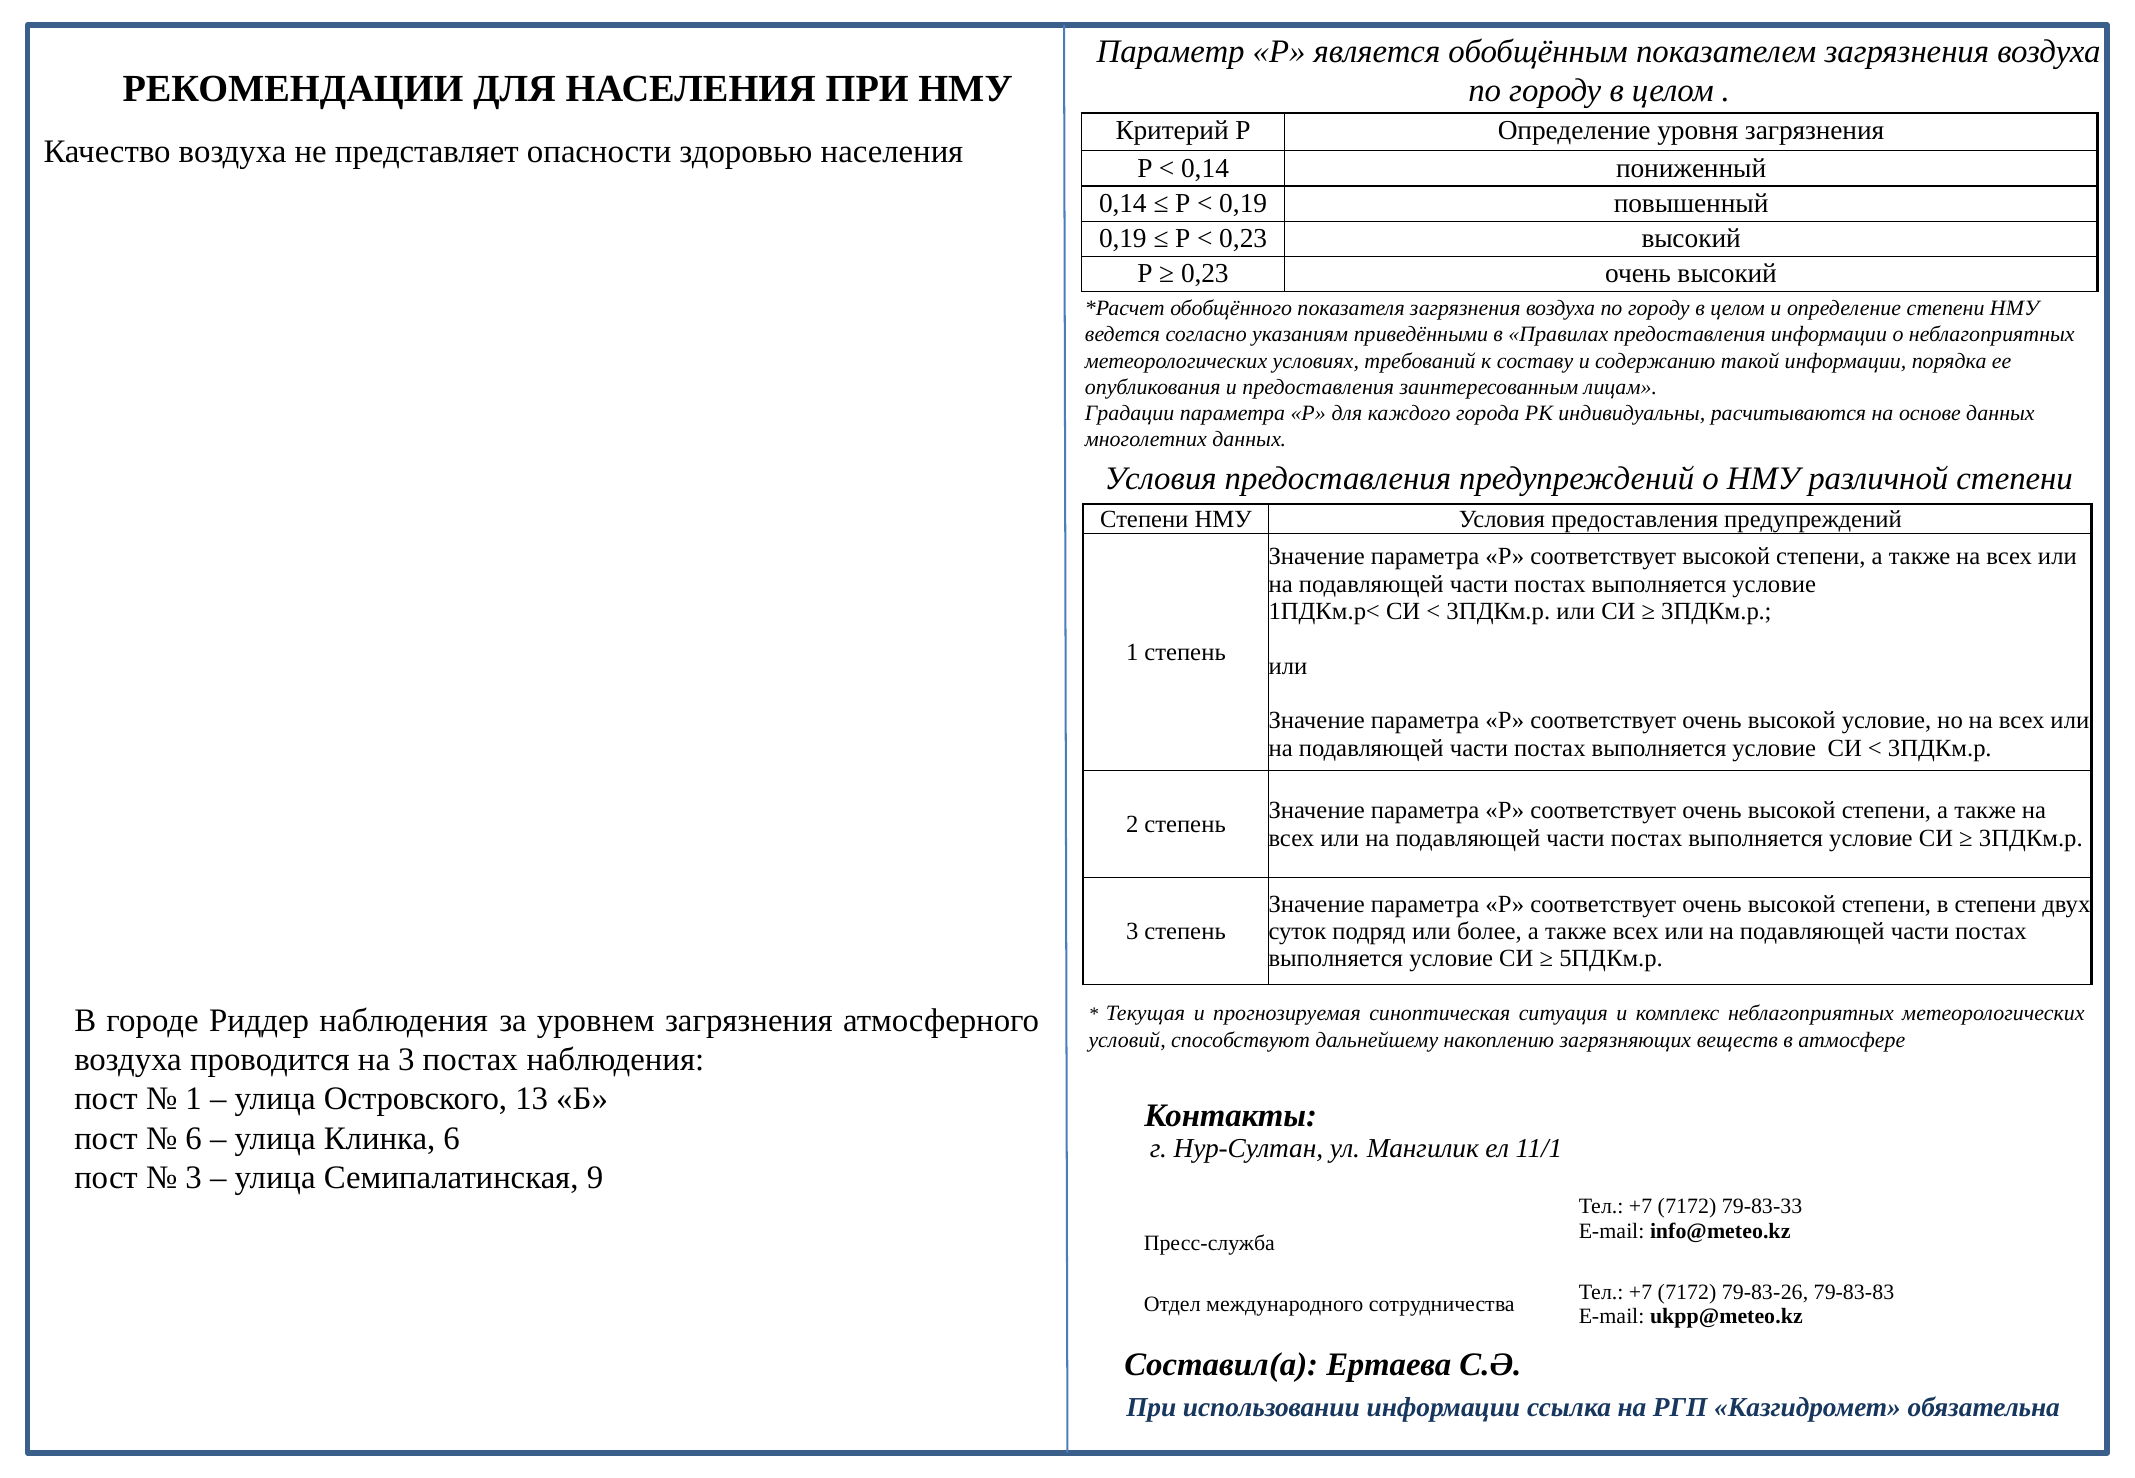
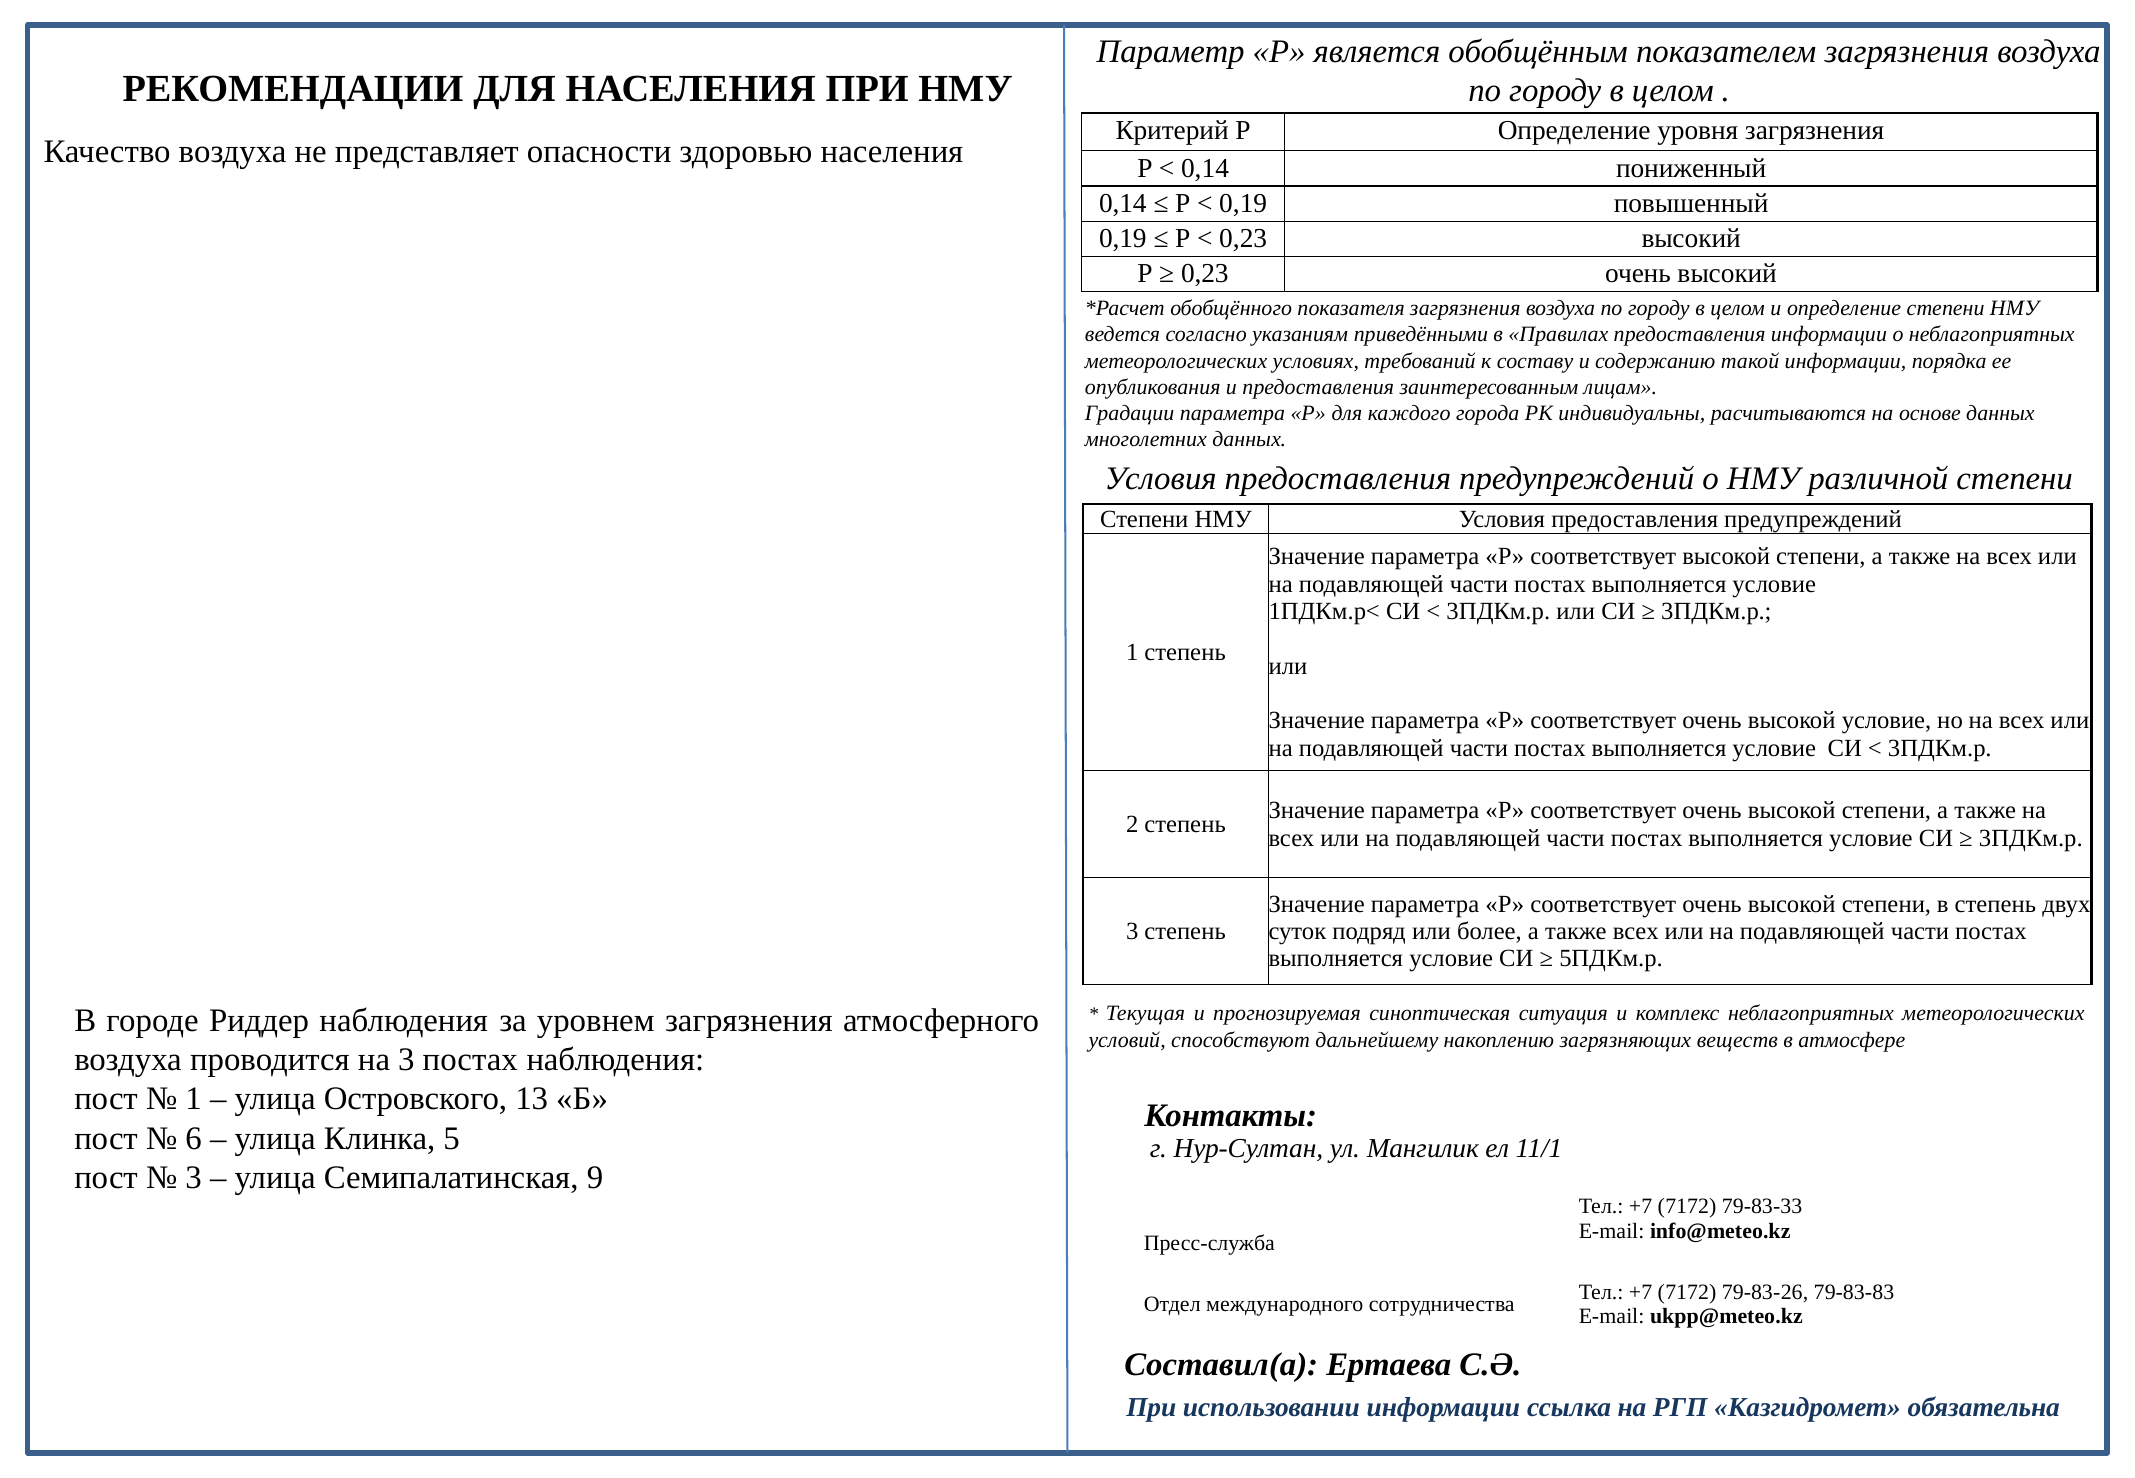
в степени: степени -> степень (1995, 904)
Клинка 6: 6 -> 5 (452, 1139)
